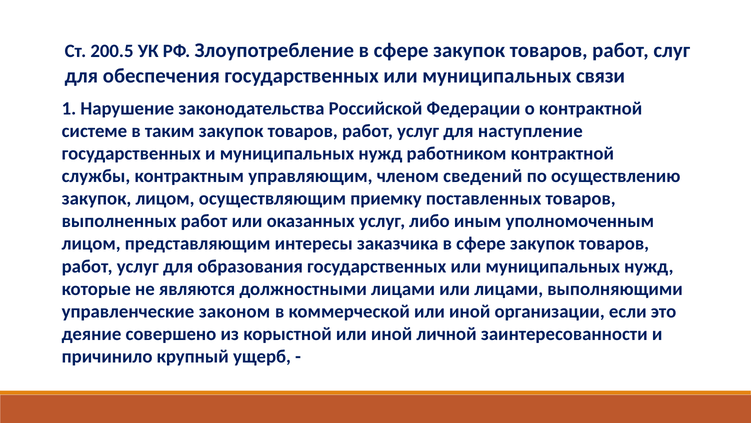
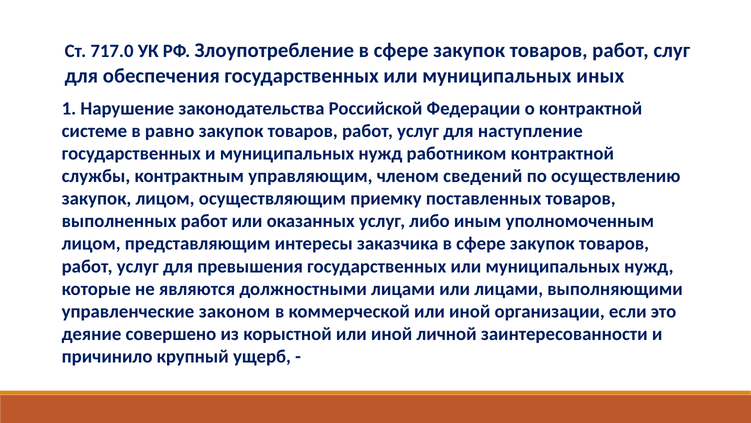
200.5: 200.5 -> 717.0 (112, 51)
связи: связи -> иных (600, 76)
таким: таким -> равно (170, 131)
образования: образования -> превышения (250, 266)
